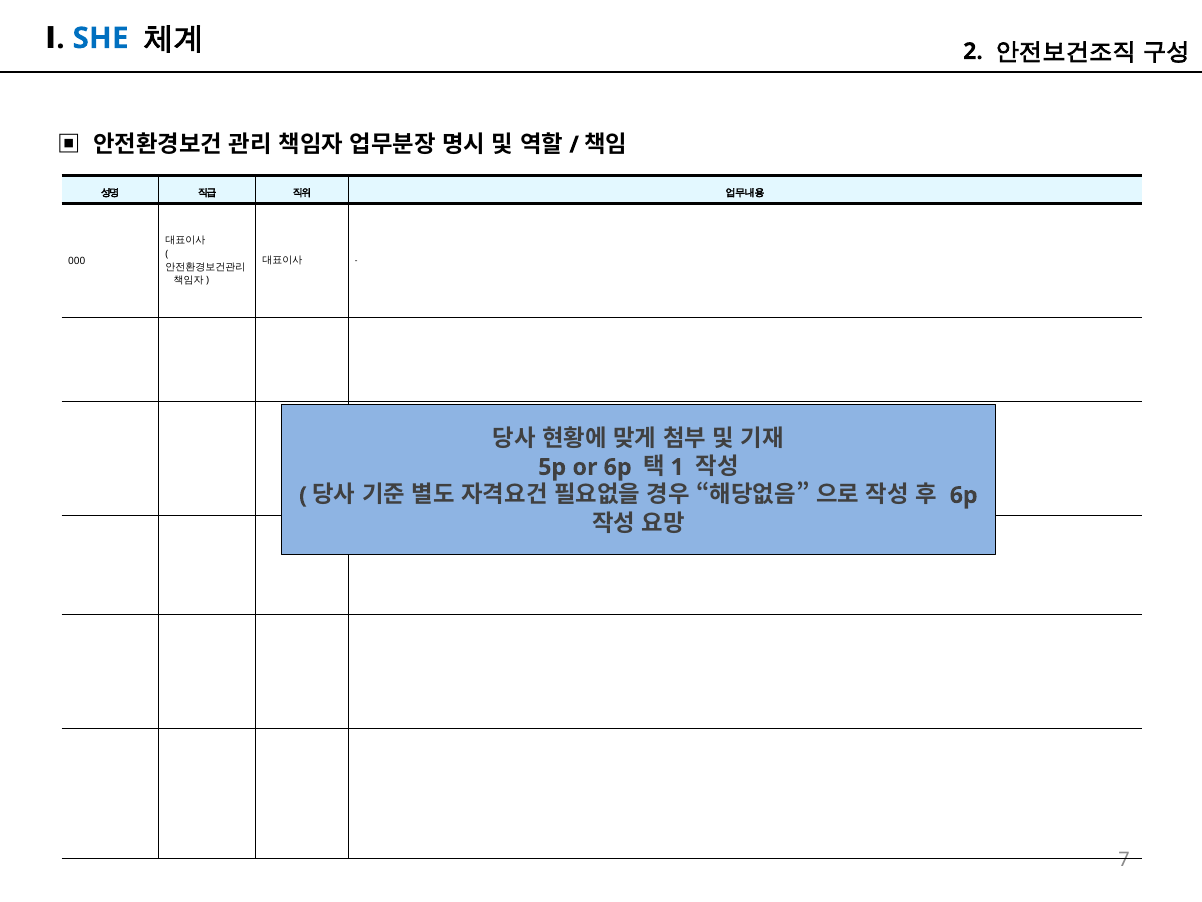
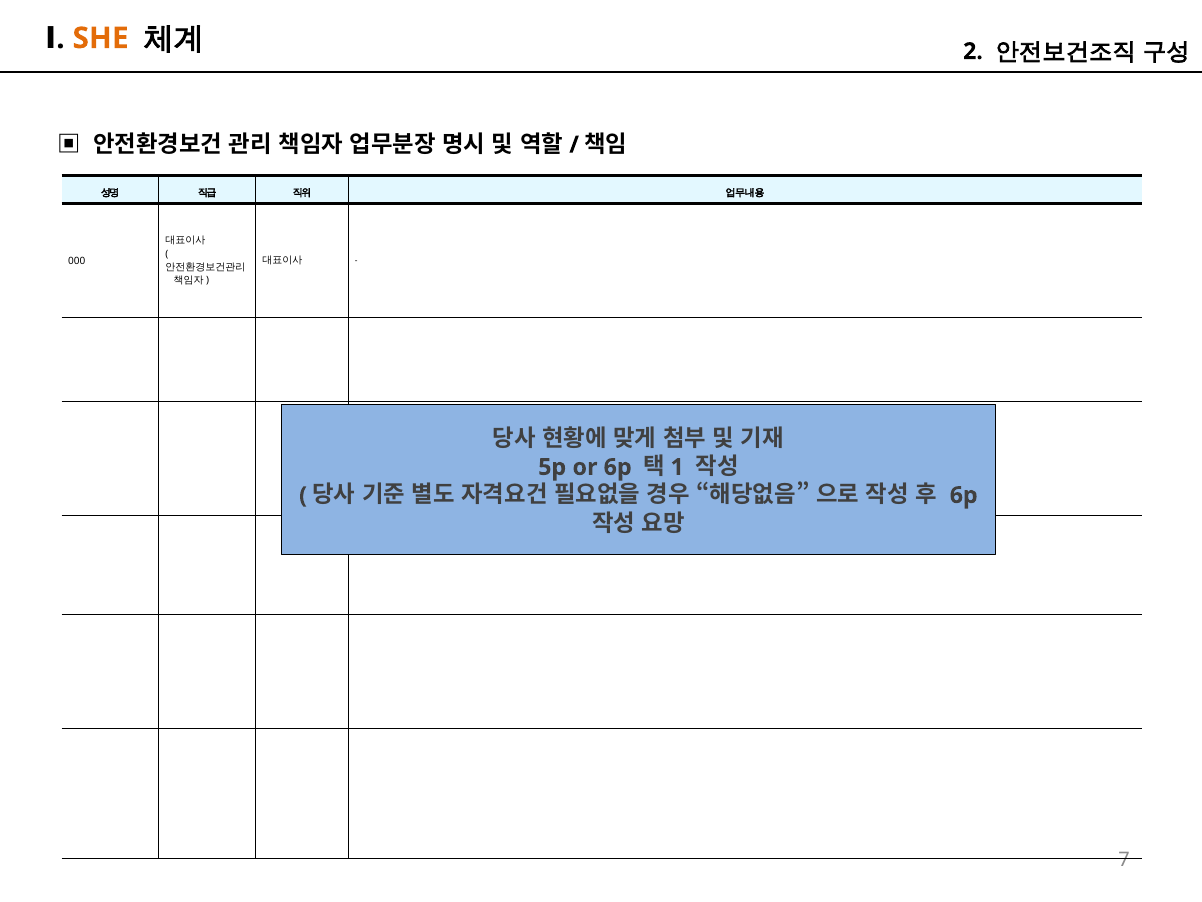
SHE colour: blue -> orange (101, 38)
